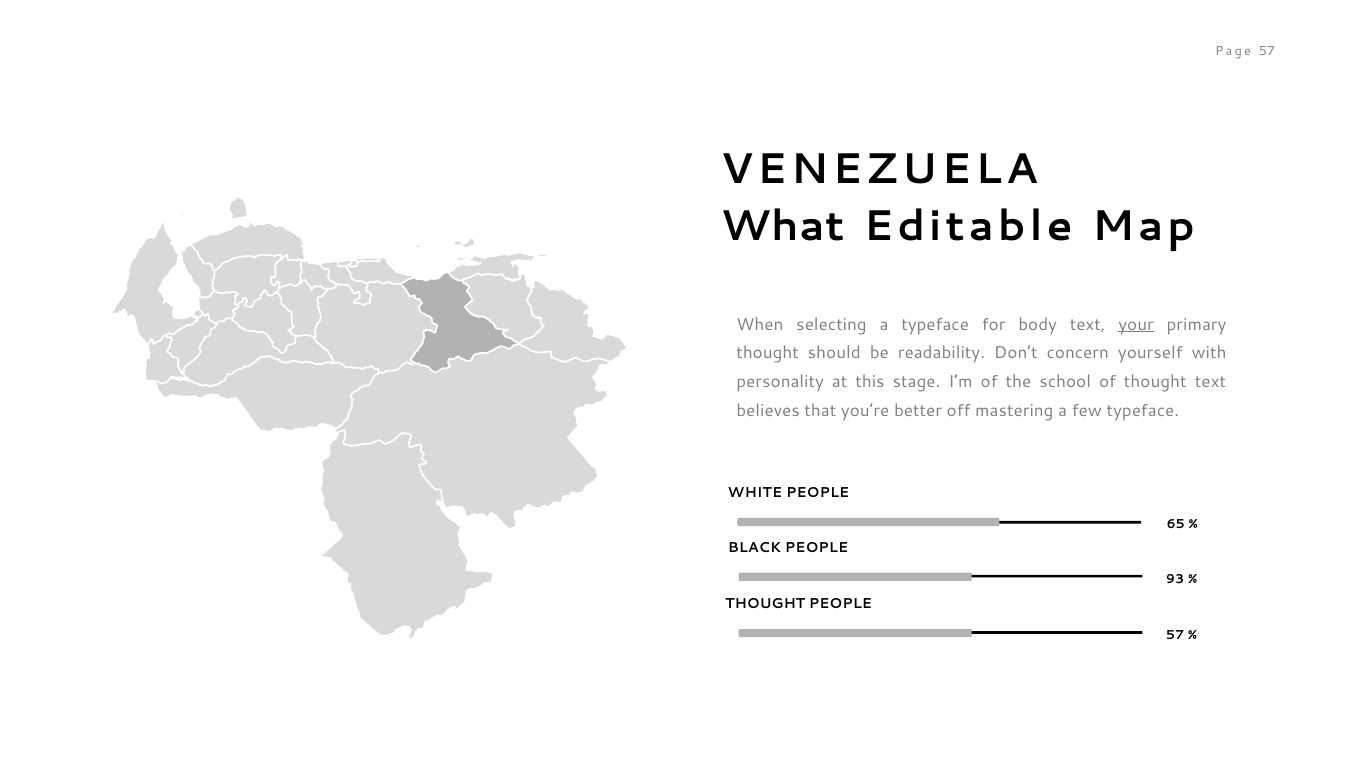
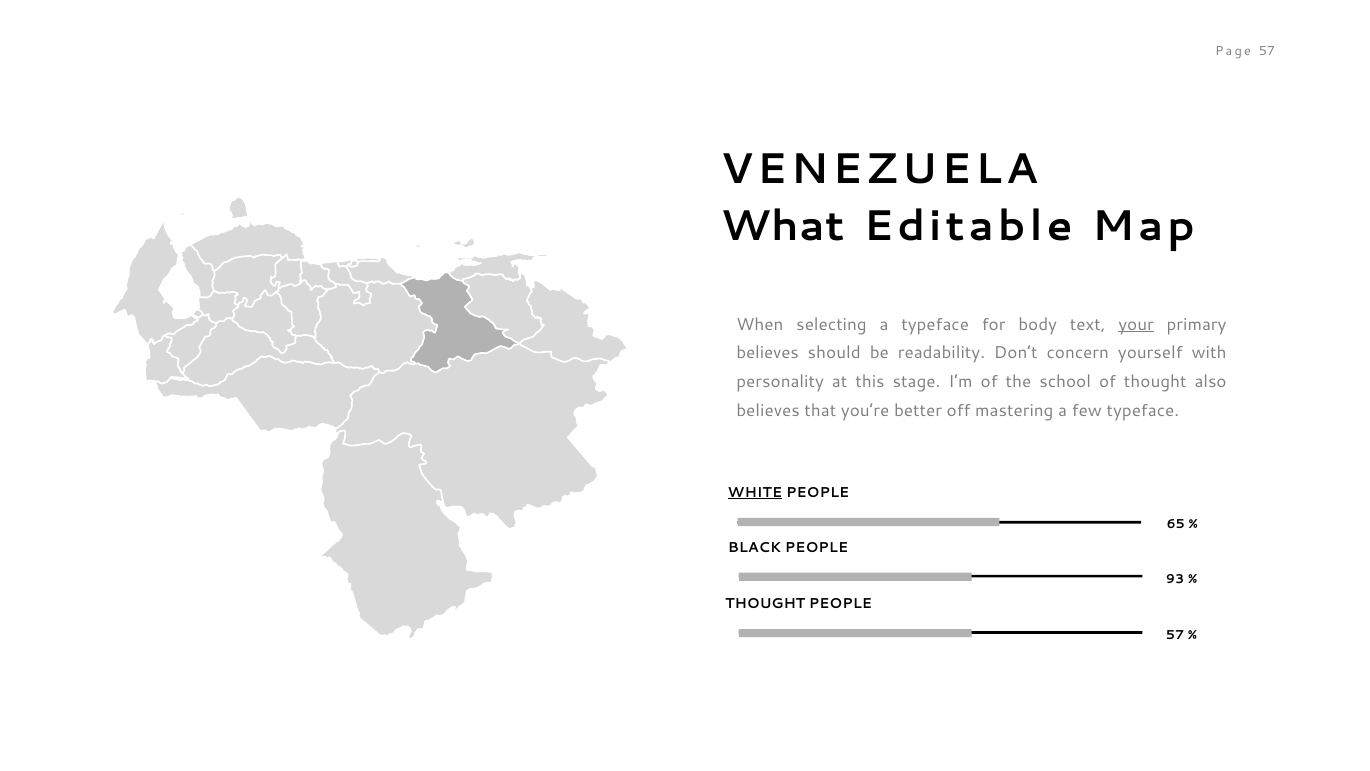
thought: thought -> believes (768, 353)
thought text: text -> also (1211, 382)
WHITE underline: none -> present (755, 492)
